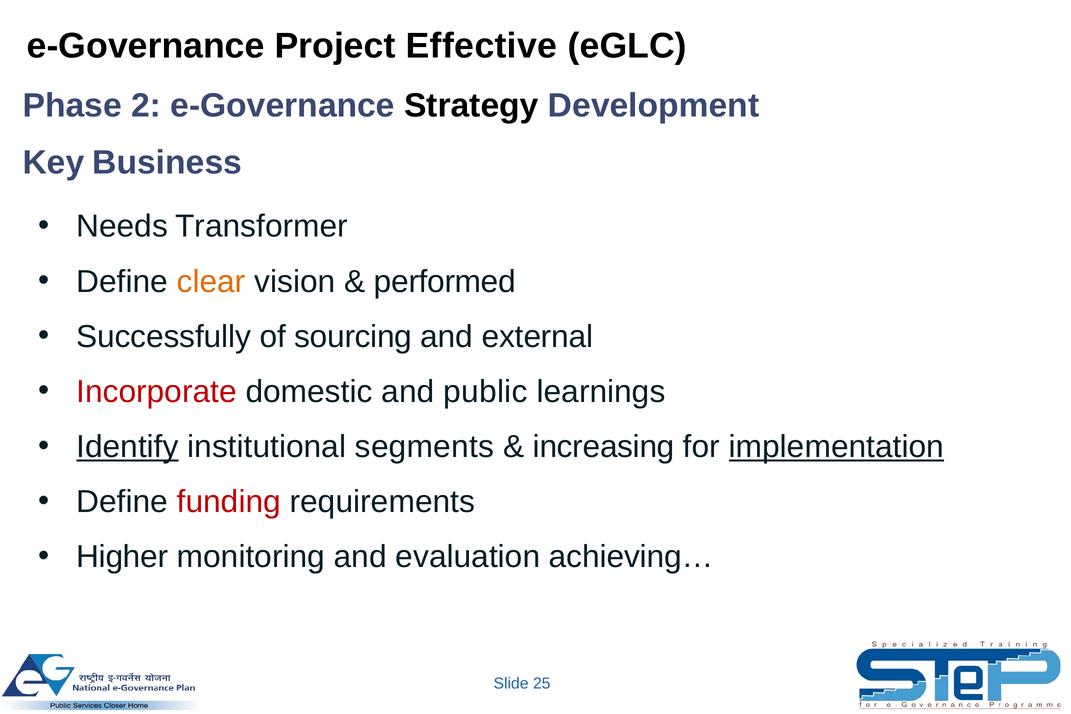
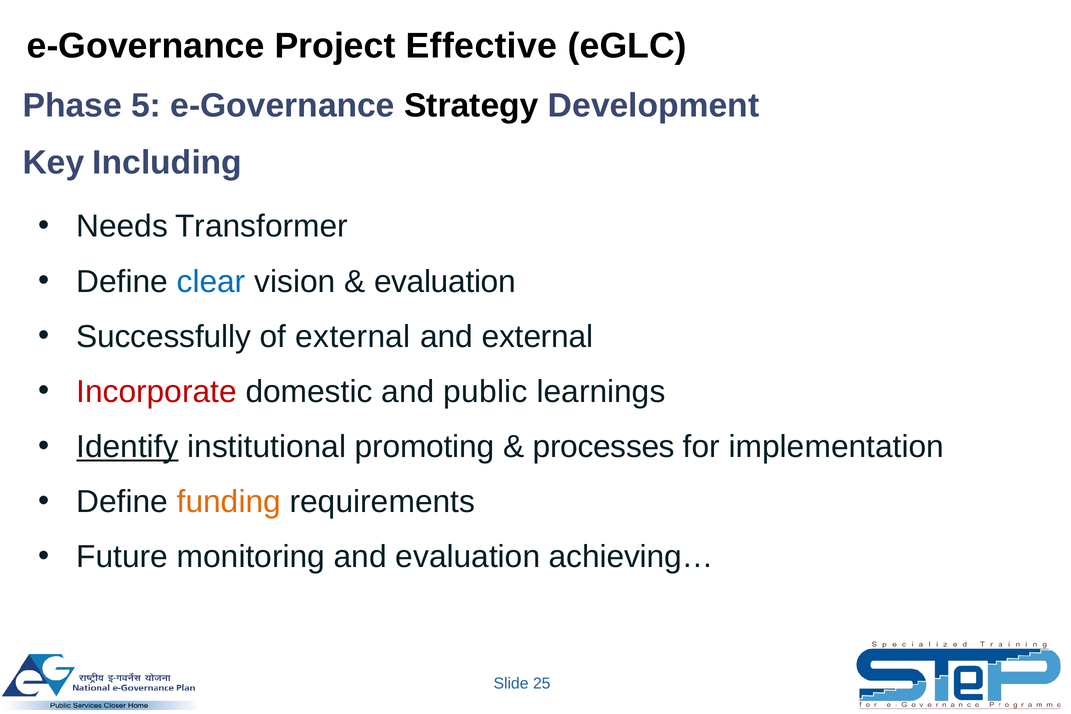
2: 2 -> 5 (146, 106)
Business: Business -> Including (167, 163)
clear colour: orange -> blue (211, 282)
performed: performed -> evaluation (445, 282)
of sourcing: sourcing -> external (353, 337)
segments: segments -> promoting (425, 447)
increasing: increasing -> processes (604, 447)
implementation underline: present -> none (836, 447)
funding colour: red -> orange (229, 502)
Higher: Higher -> Future (122, 557)
